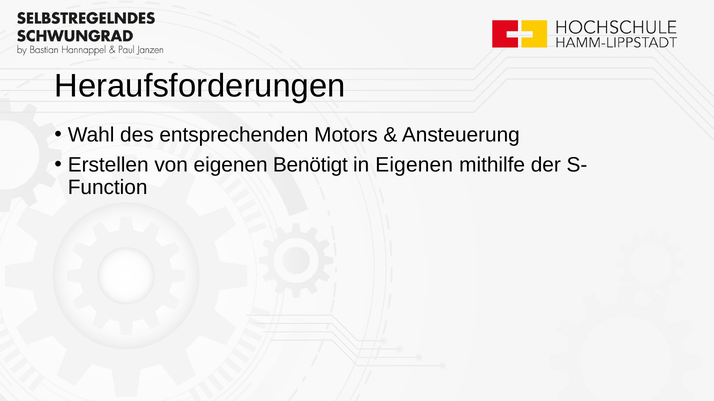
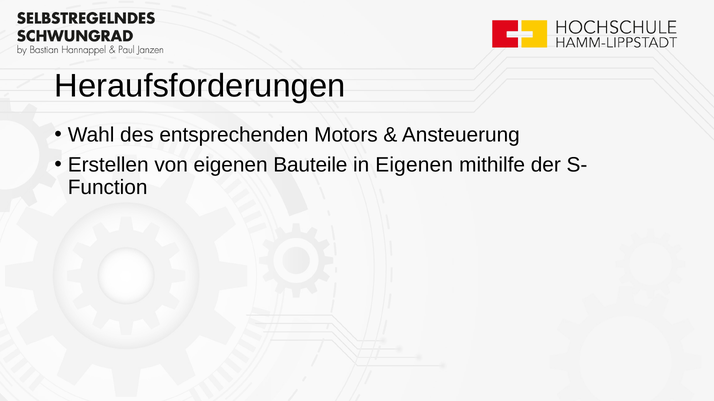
Benötigt: Benötigt -> Bauteile (310, 165)
